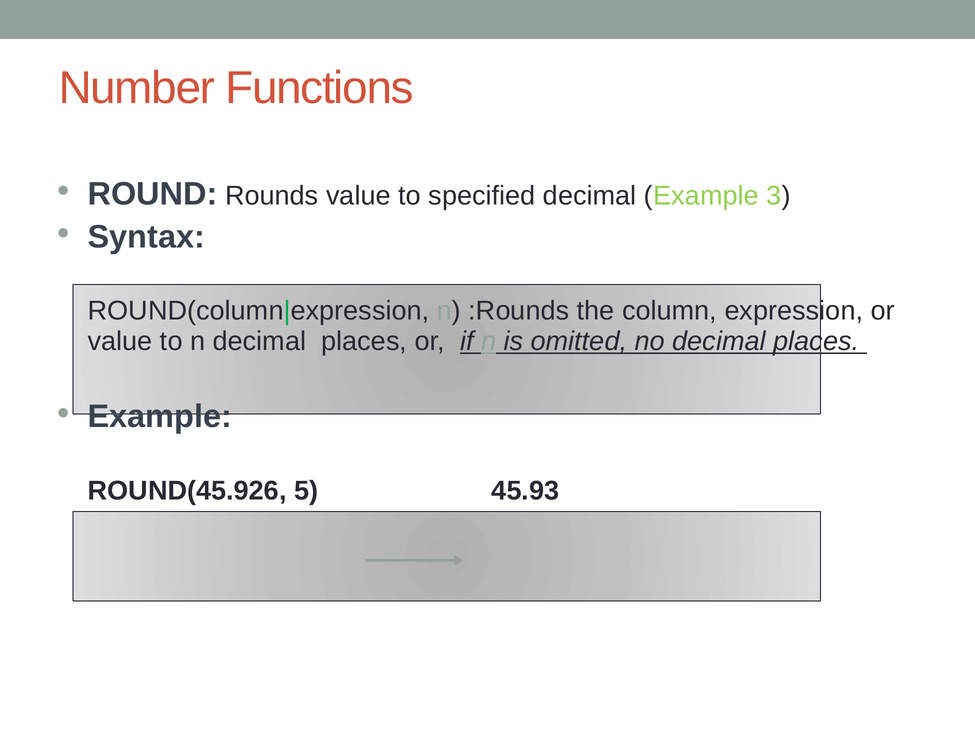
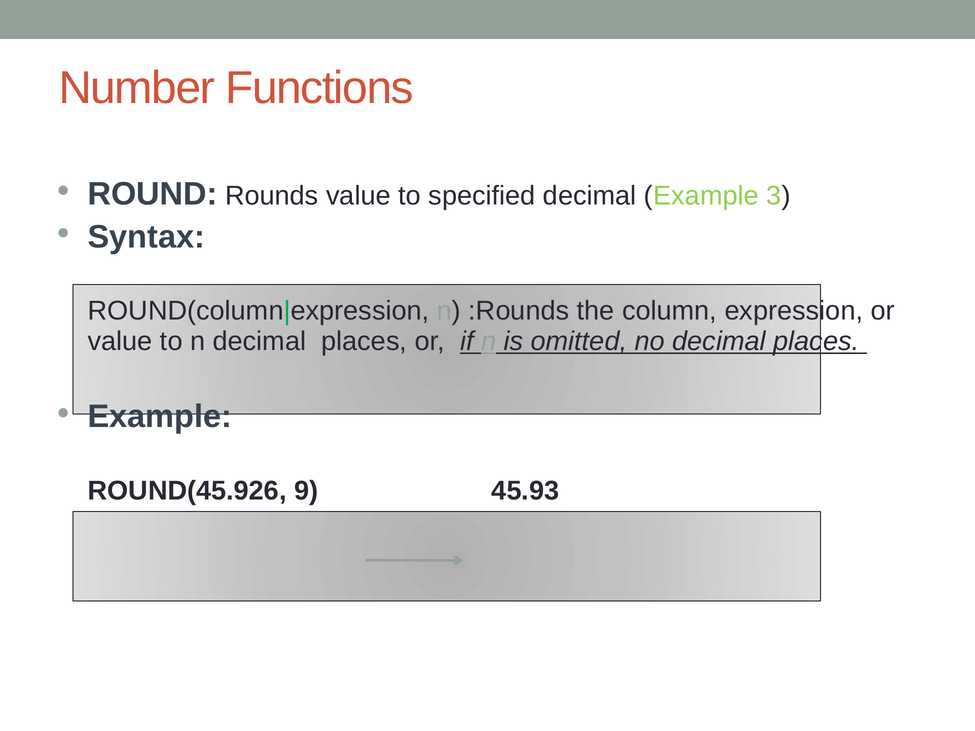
5: 5 -> 9 (306, 491)
